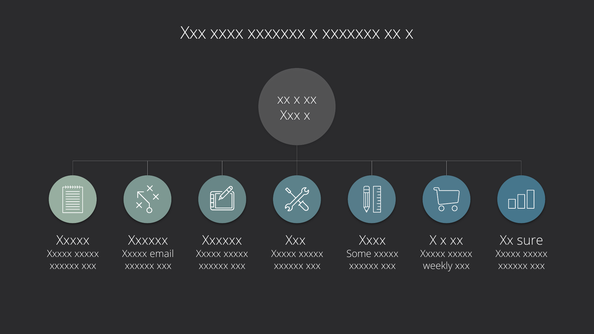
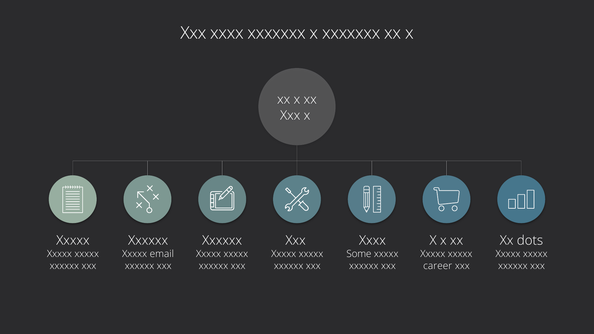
sure: sure -> dots (530, 240)
weekly: weekly -> career (438, 266)
